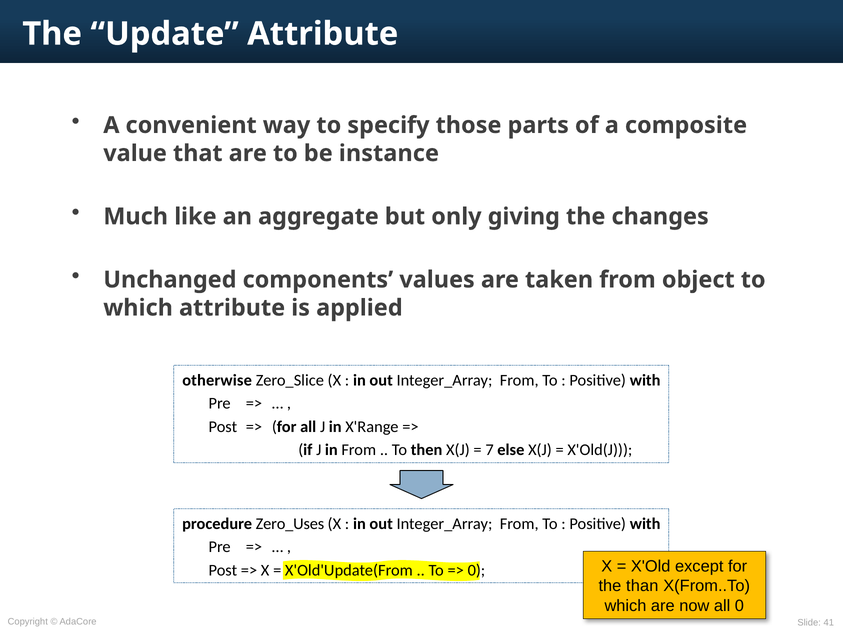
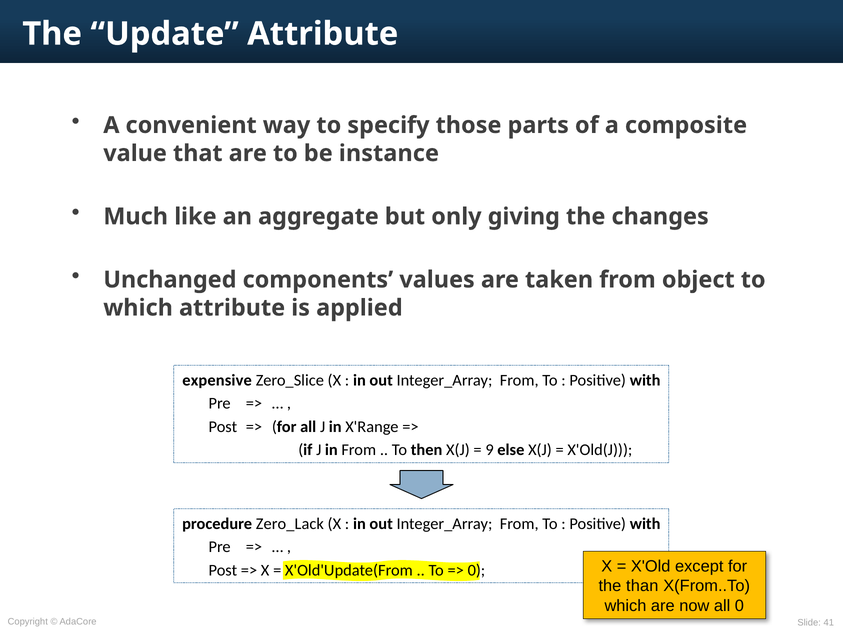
otherwise: otherwise -> expensive (217, 380)
7: 7 -> 9 (490, 450)
Zero_Uses: Zero_Uses -> Zero_Lack (290, 524)
